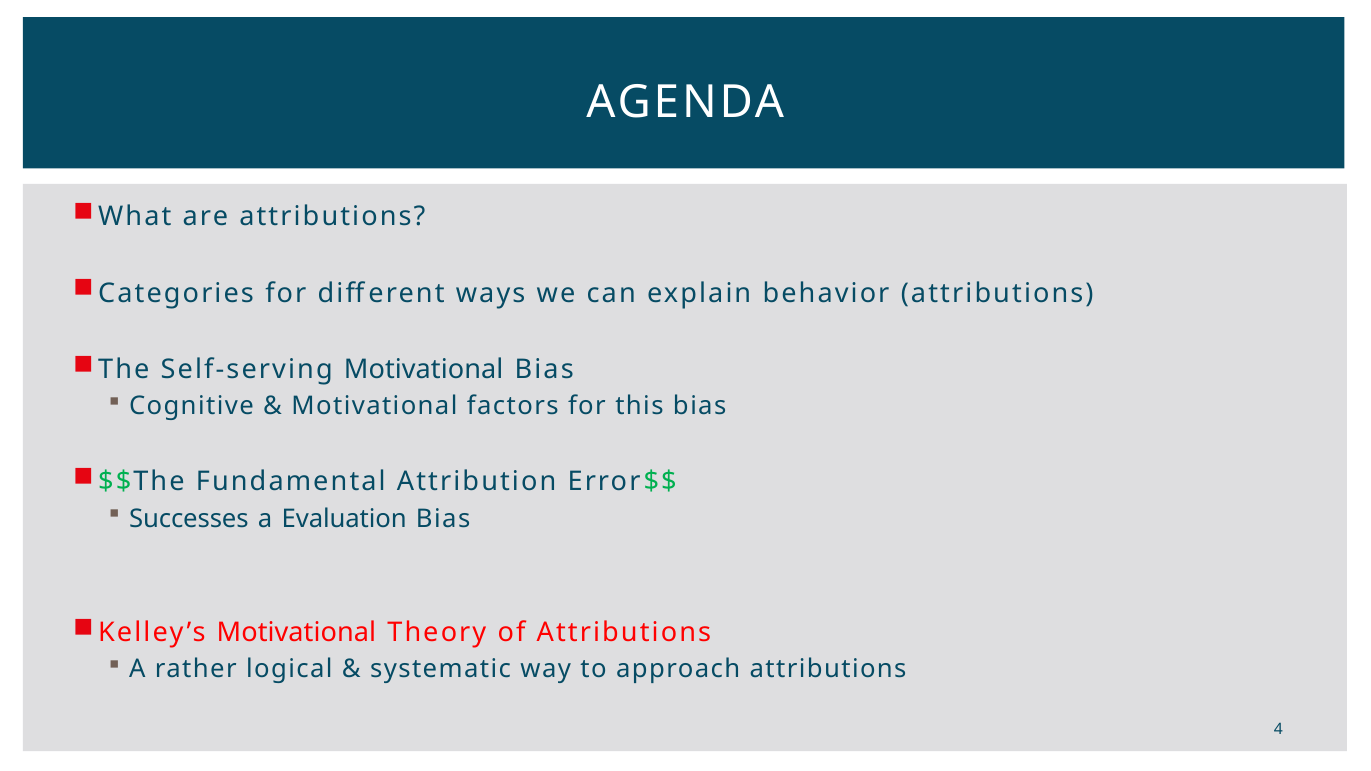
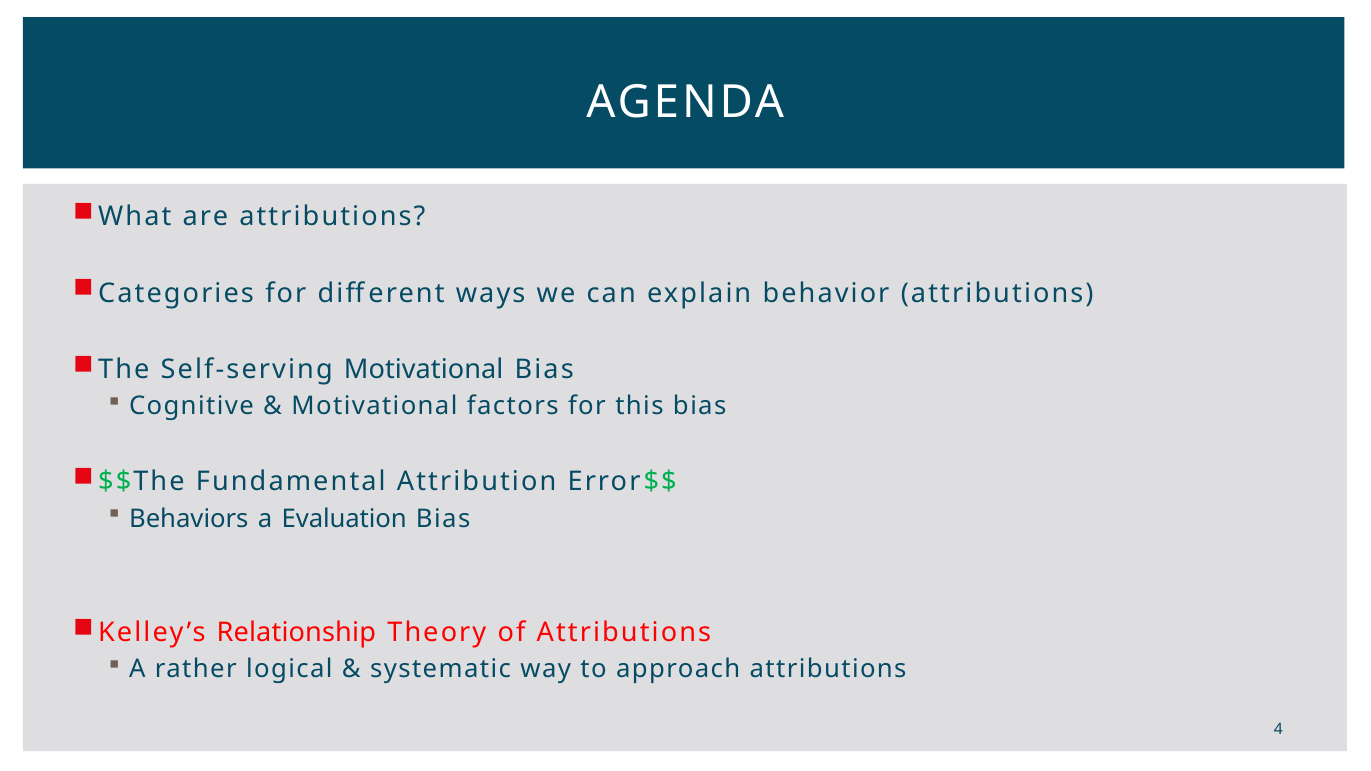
Successes: Successes -> Behaviors (189, 519)
Kelley’s Motivational: Motivational -> Relationship (296, 633)
